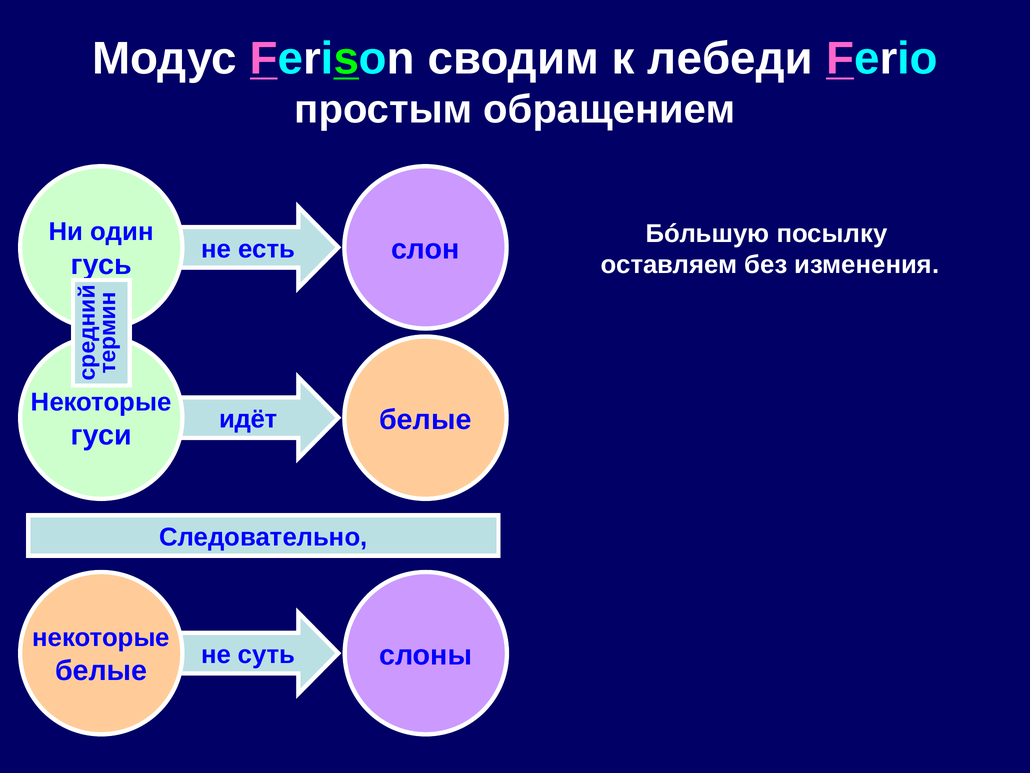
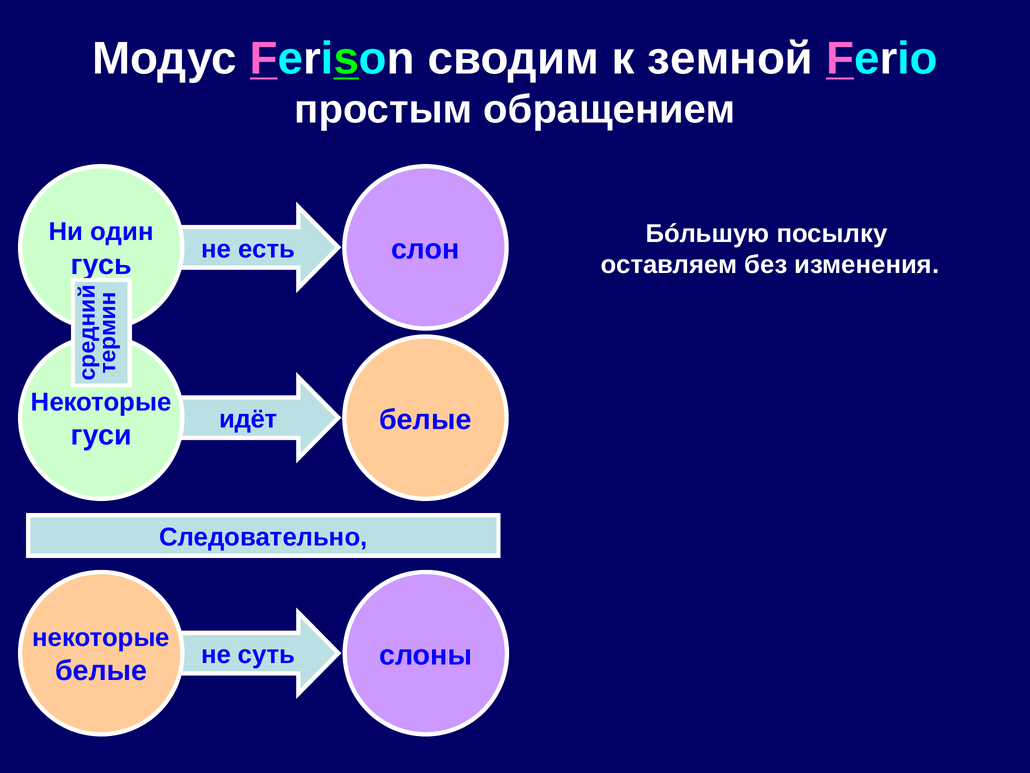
лебеди: лебеди -> земной (730, 58)
